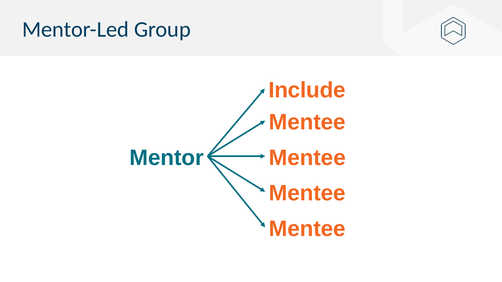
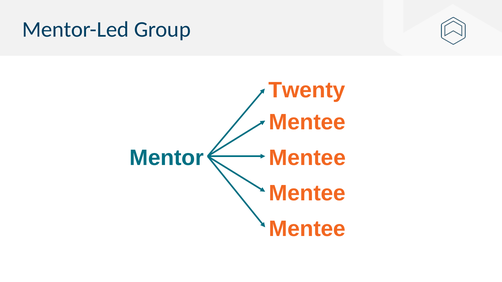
Include: Include -> Twenty (307, 90)
